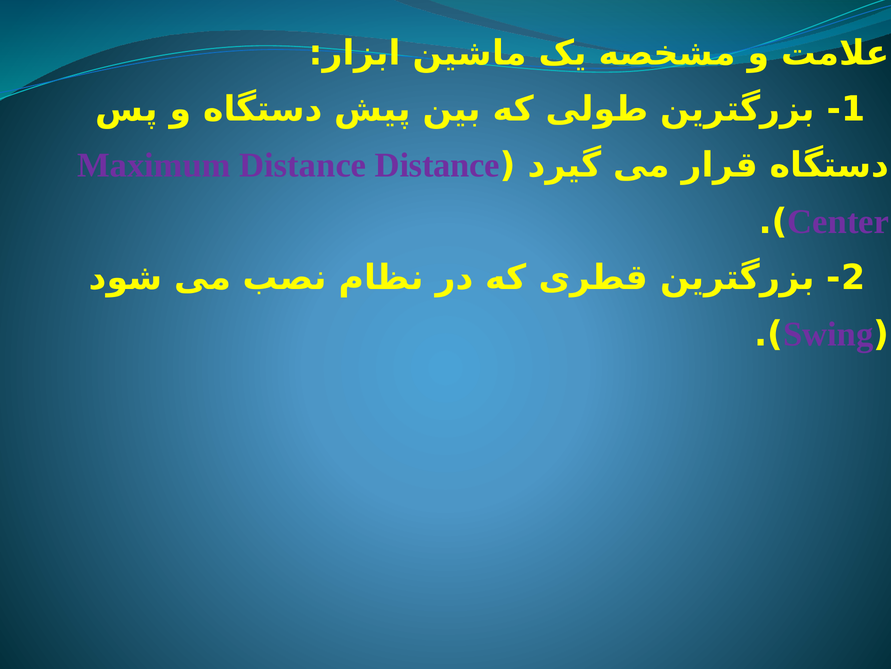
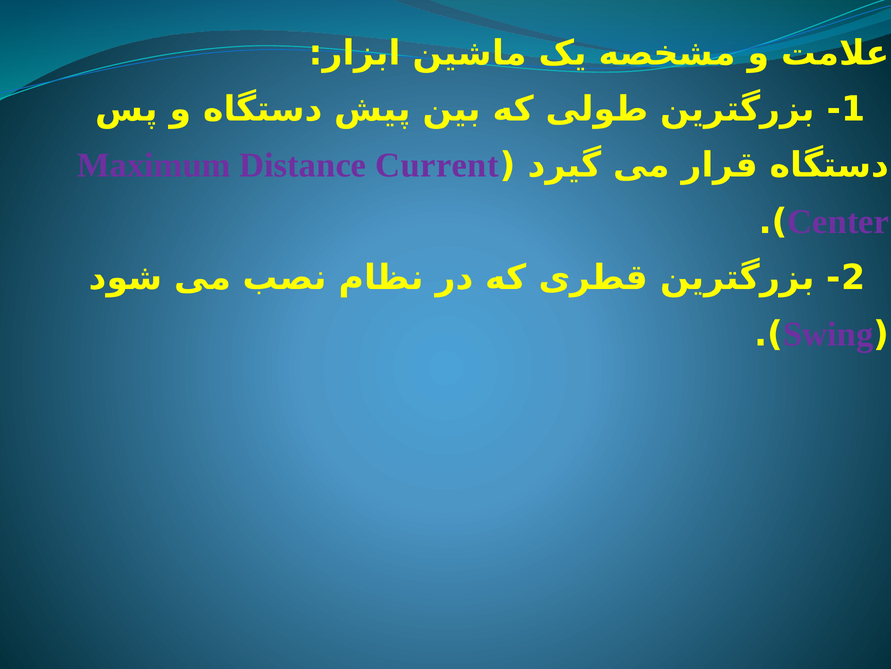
Distance Distance: Distance -> Current (437, 165)
